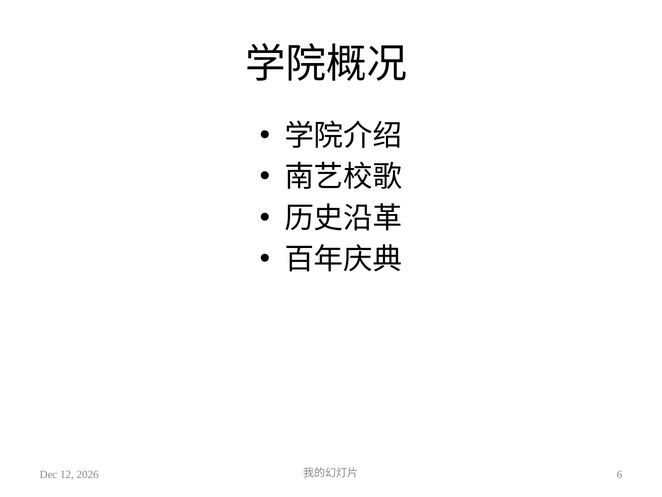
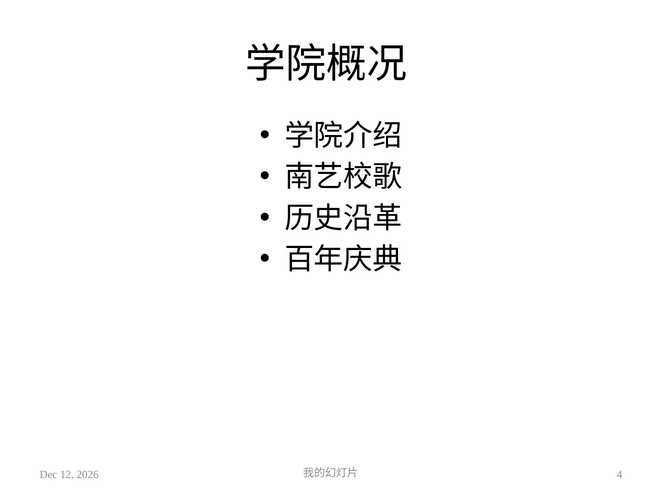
6: 6 -> 4 (620, 474)
